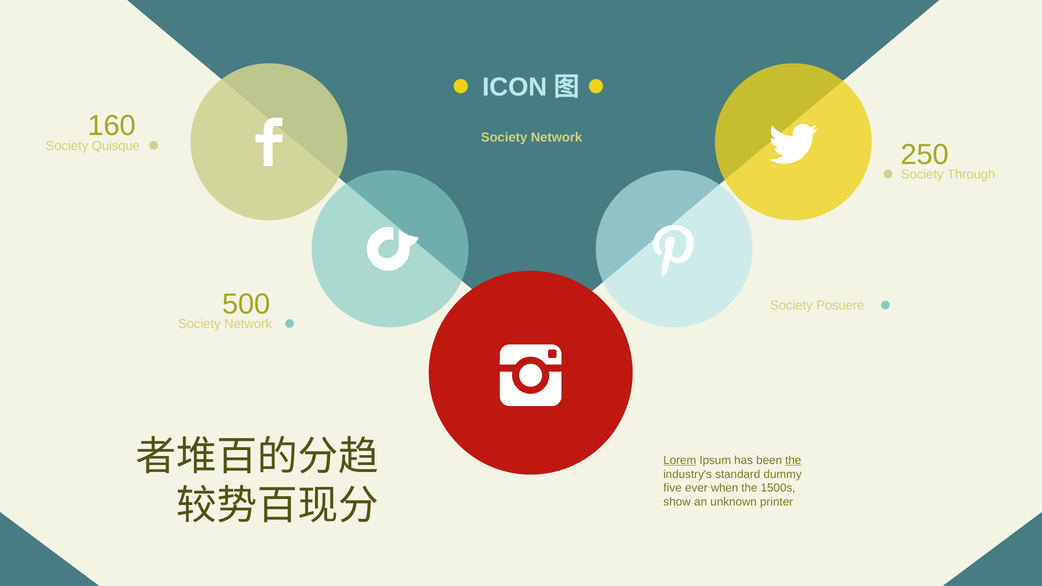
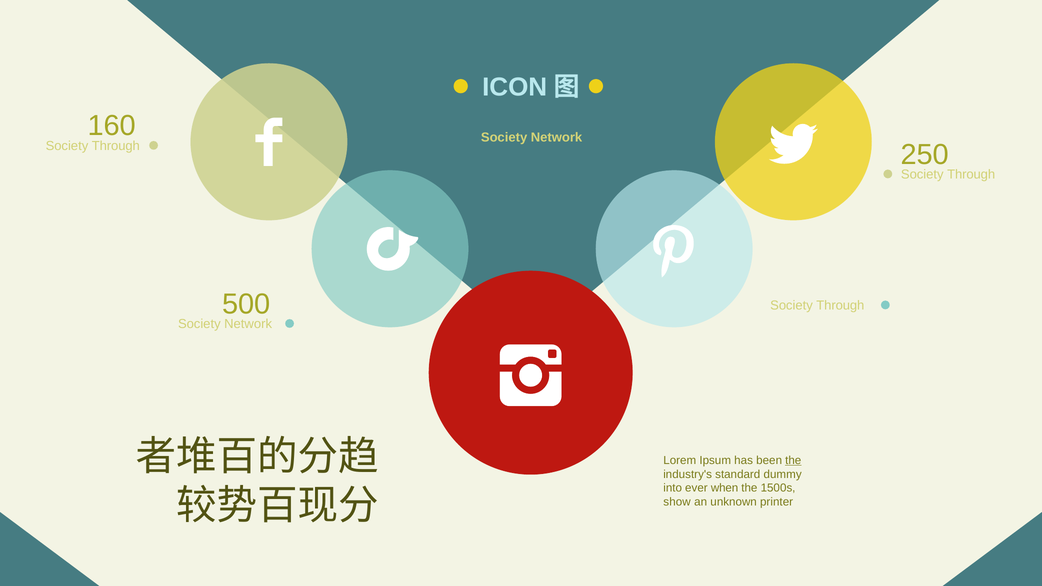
Quisque: Quisque -> Through (116, 146)
Posuere: Posuere -> Through (840, 306)
Lorem underline: present -> none (680, 460)
five: five -> into (673, 488)
